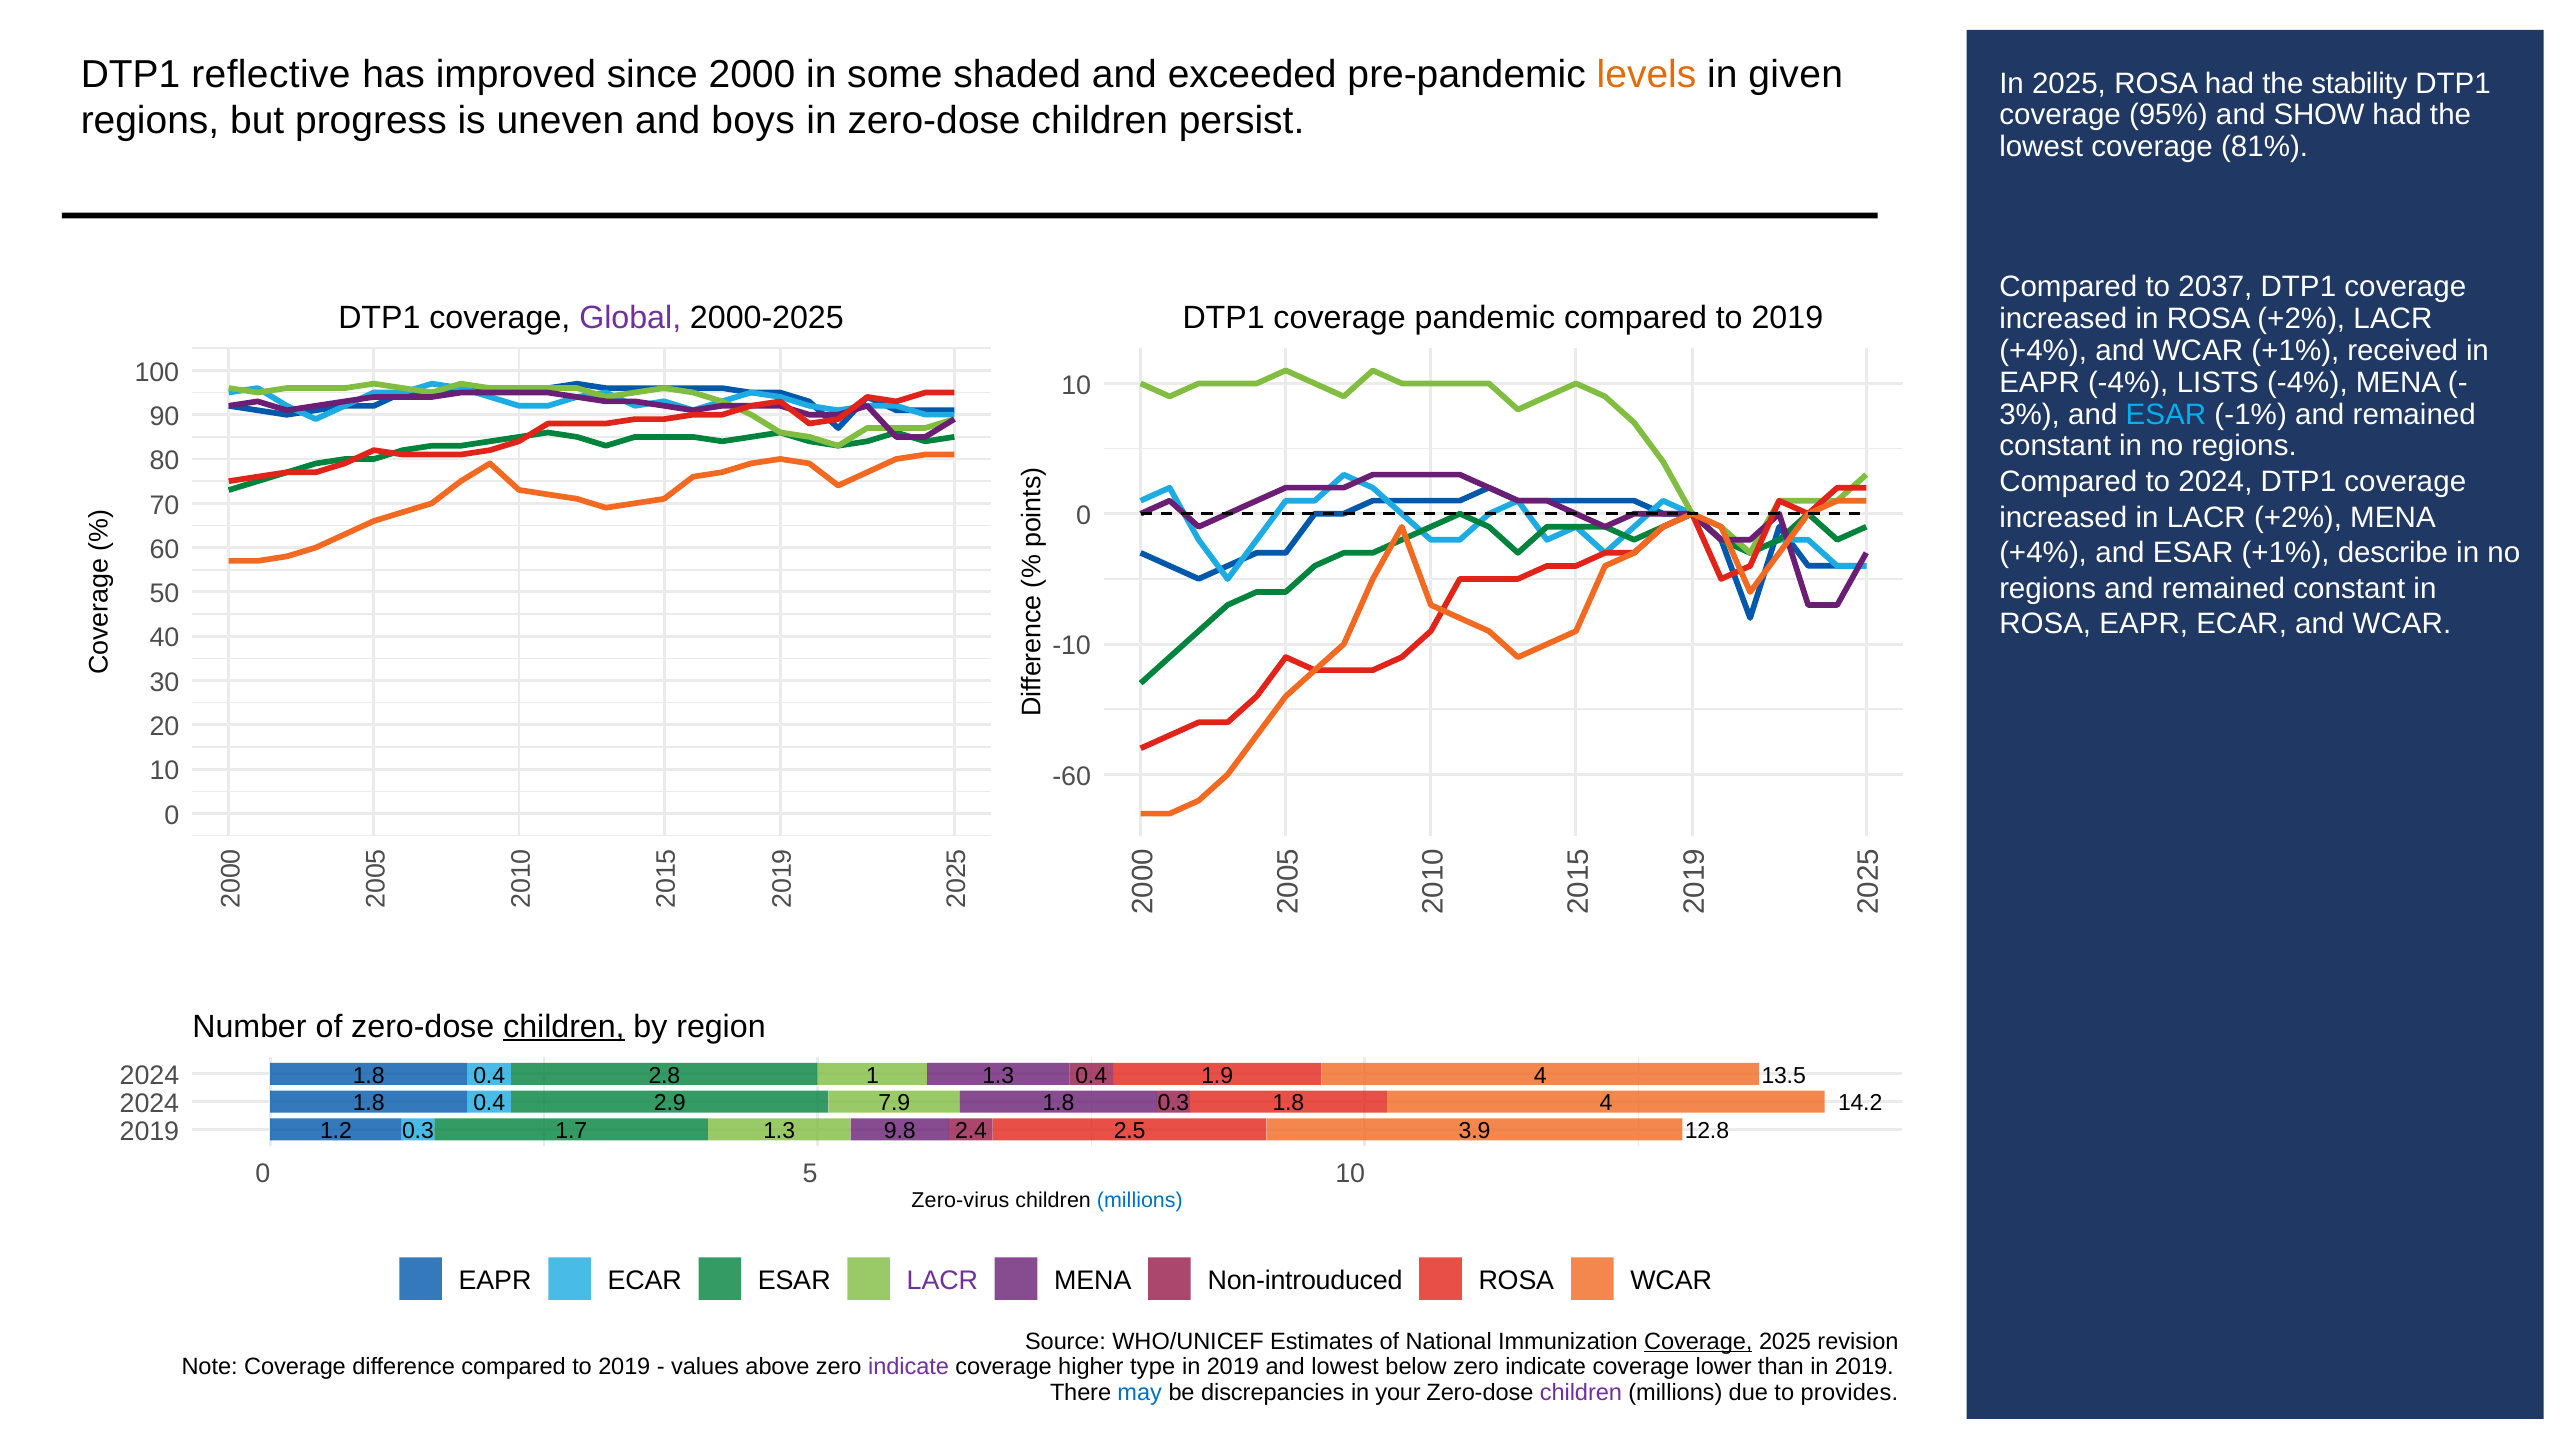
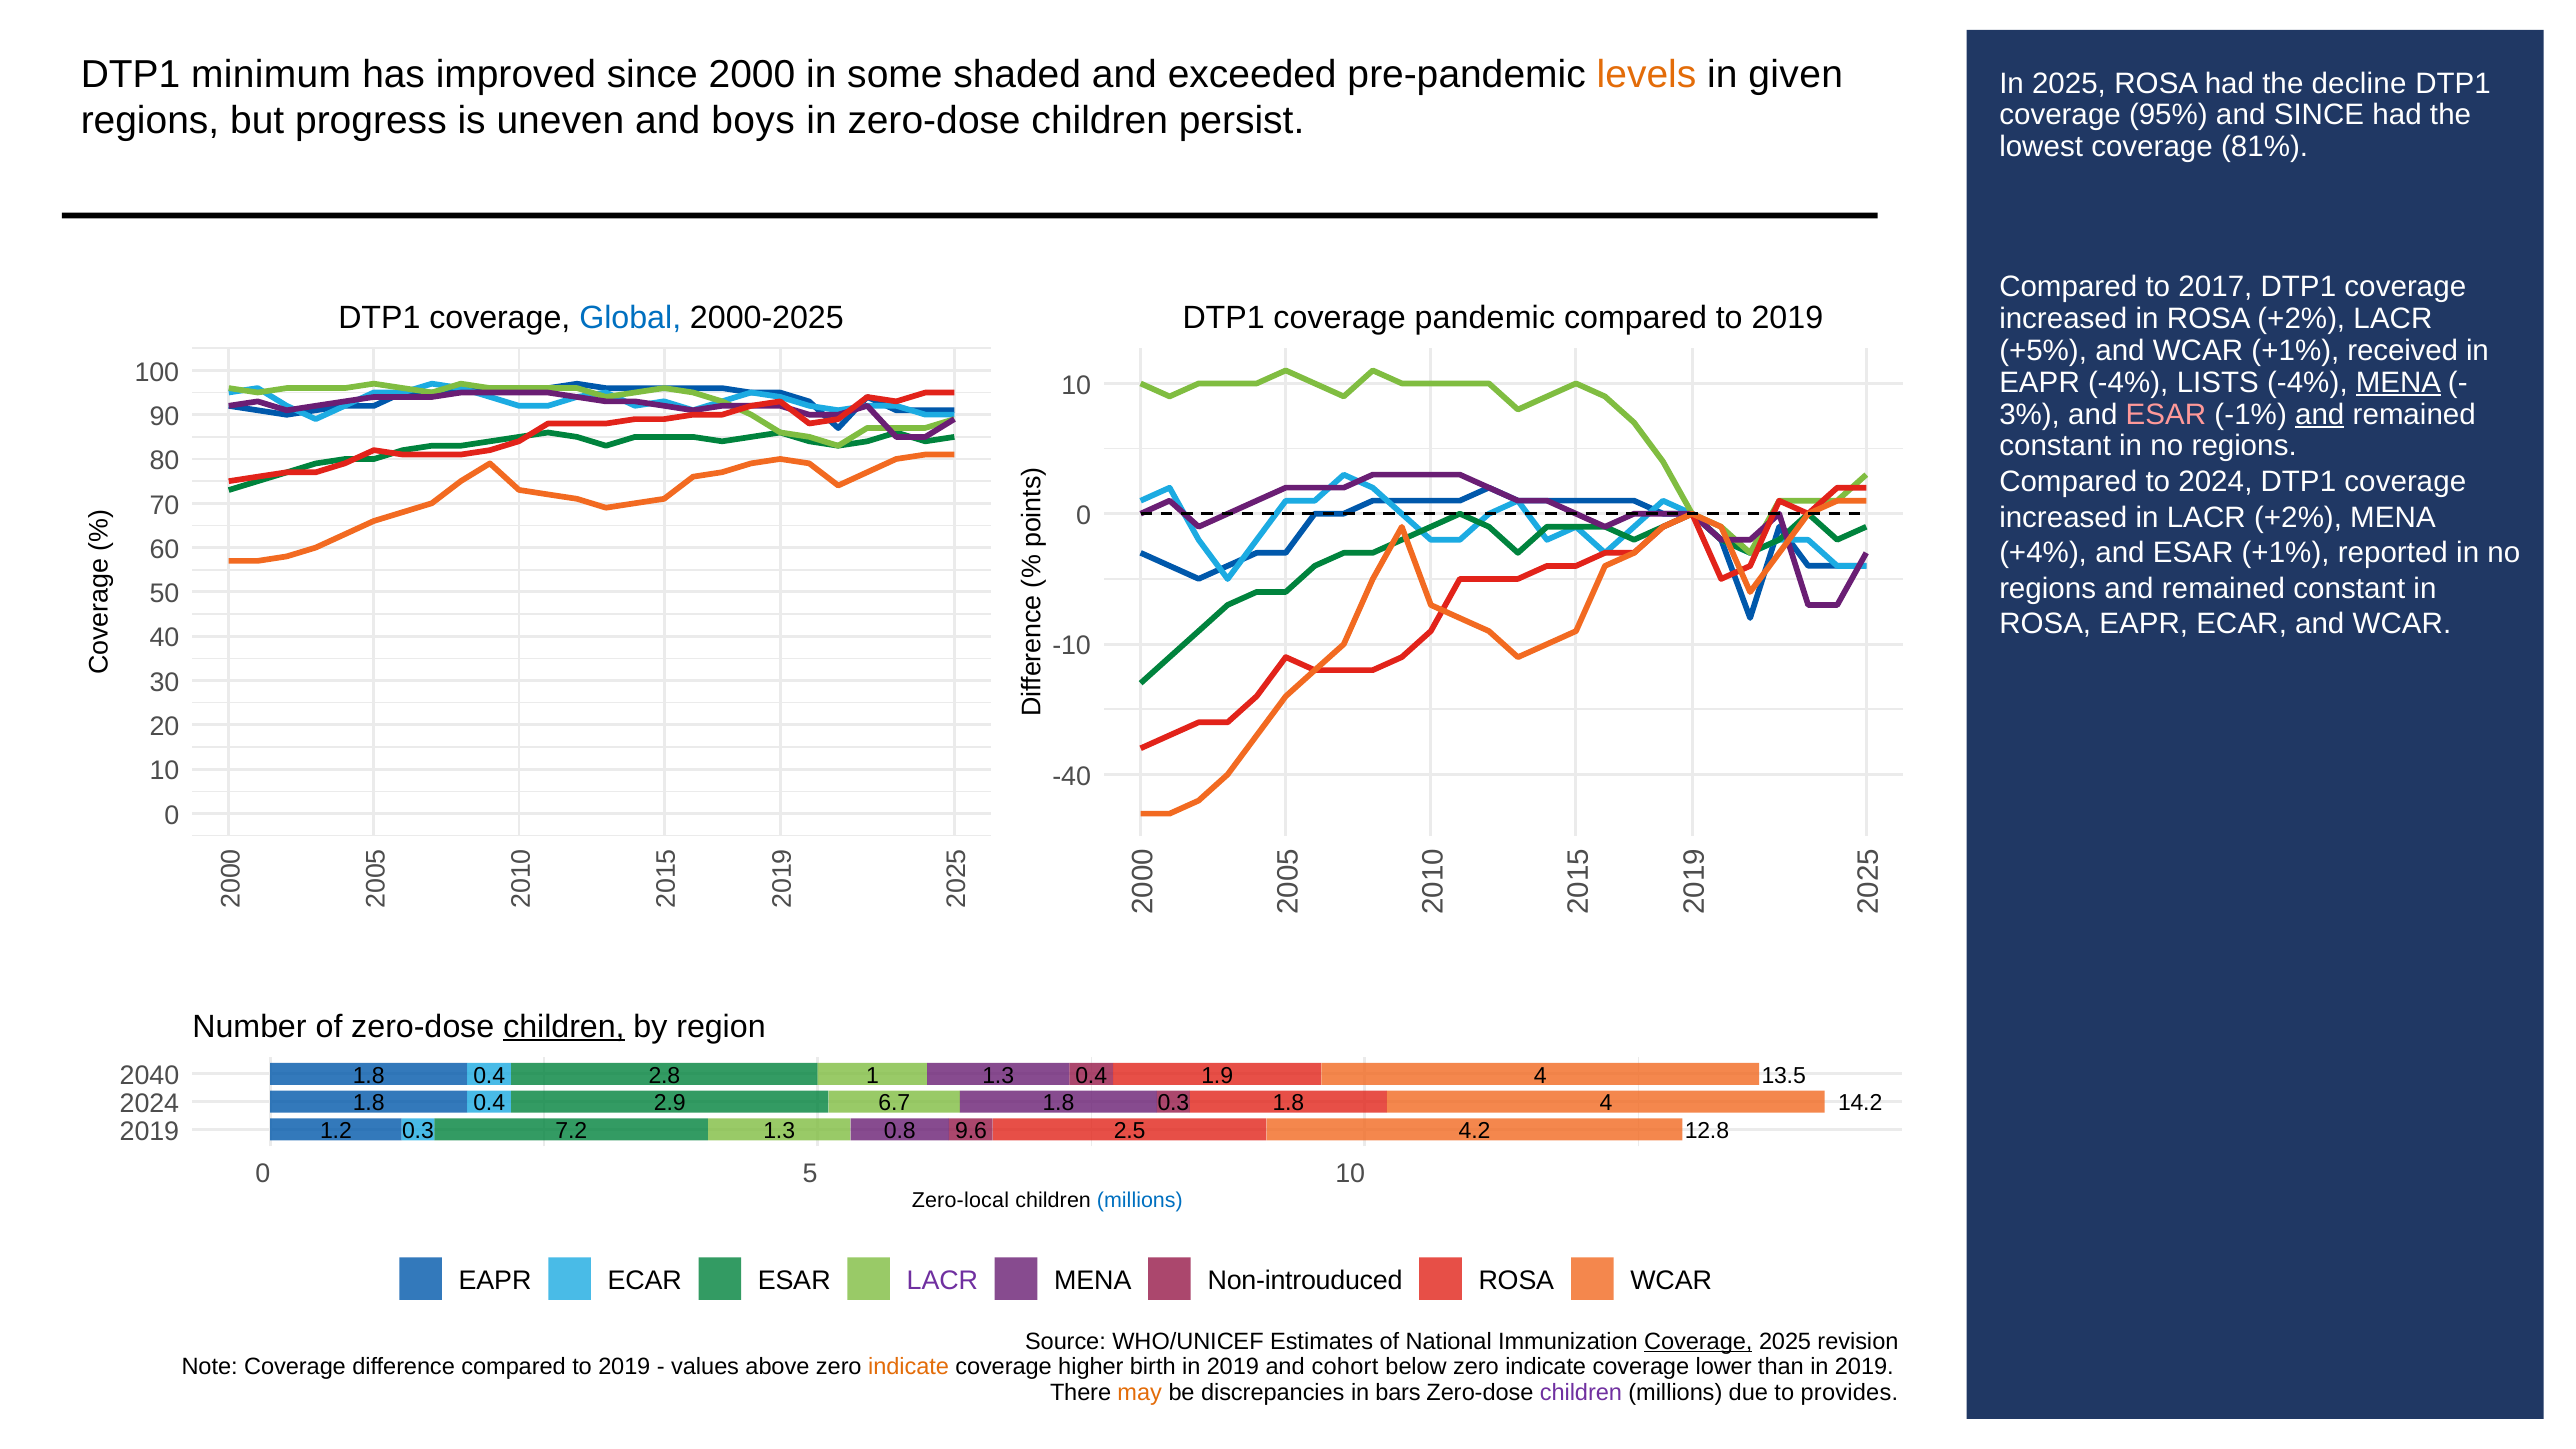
reflective: reflective -> minimum (271, 74)
stability: stability -> decline (2359, 83)
and SHOW: SHOW -> SINCE (2319, 115)
2037: 2037 -> 2017 (2215, 287)
Global colour: purple -> blue (630, 317)
+4%: +4% -> +5% (2043, 351)
MENA underline: none -> present (2398, 382)
ESAR colour: light blue -> pink (2166, 414)
and underline: none -> present (2320, 414)
describe: describe -> reported (2393, 553)
-60: -60 -> -40 (1072, 776)
2024: 2024 -> 2040 (149, 1076)
7.9: 7.9 -> 6.7 (894, 1103)
1.7: 1.7 -> 7.2 (571, 1131)
9.8: 9.8 -> 0.8 (900, 1131)
2.4: 2.4 -> 9.6 (971, 1131)
3.9: 3.9 -> 4.2 (1475, 1131)
Zero-virus: Zero-virus -> Zero-local (960, 1201)
indicate colour: purple -> orange (909, 1367)
type: type -> birth (1153, 1367)
and lowest: lowest -> cohort (1345, 1367)
may colour: blue -> orange (1140, 1392)
your: your -> bars (1398, 1392)
